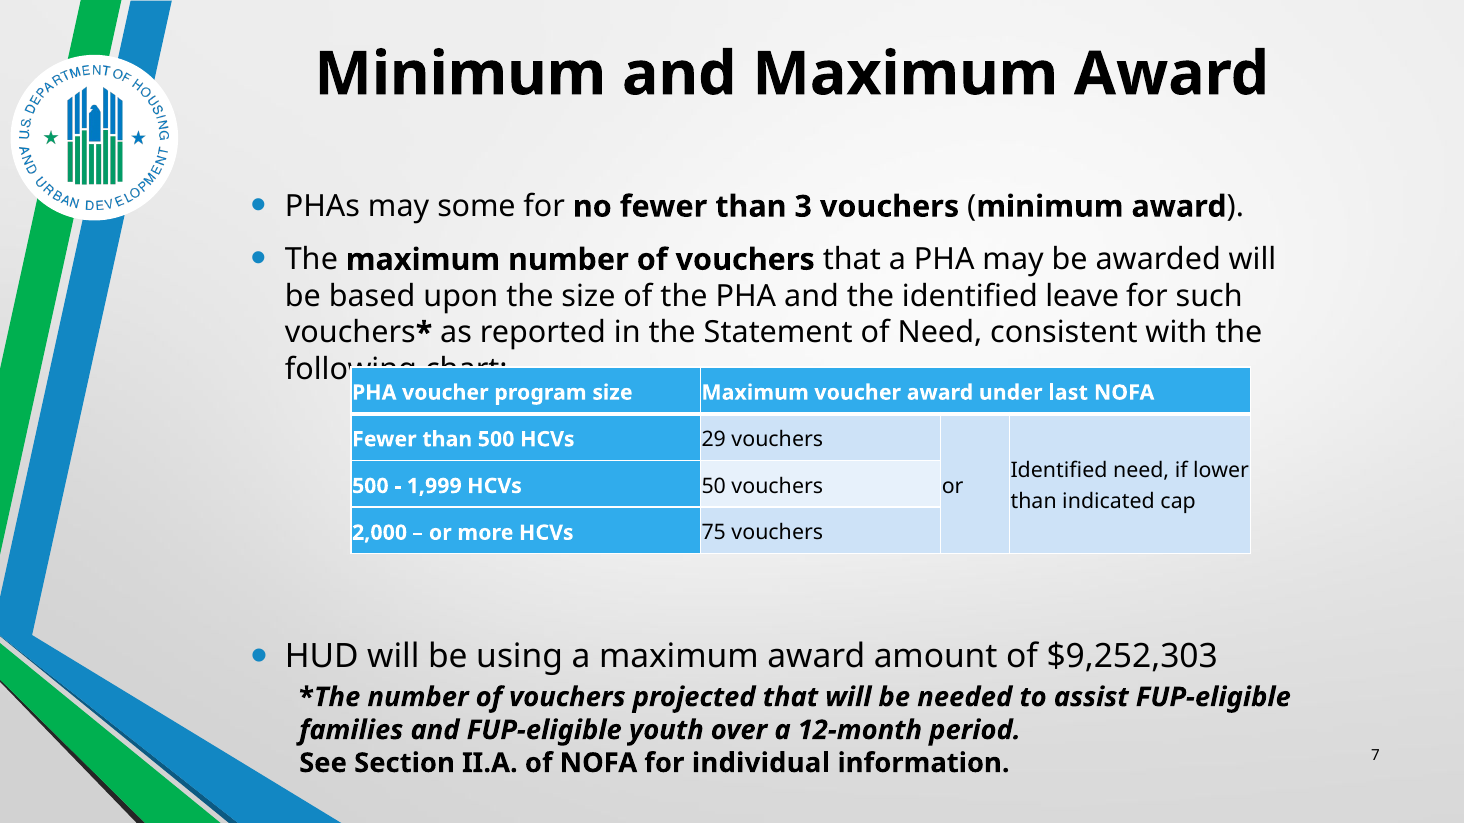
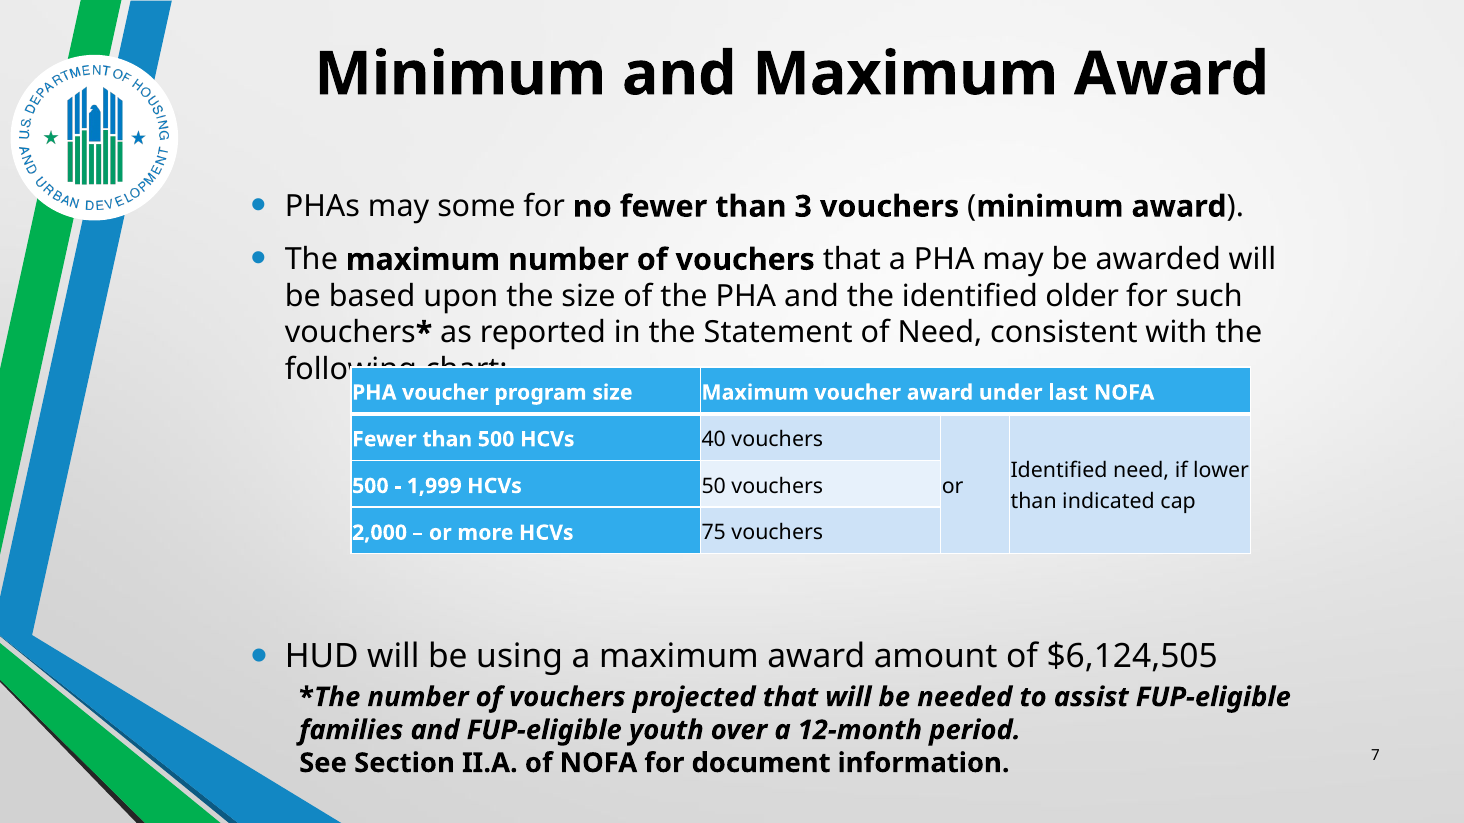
leave: leave -> older (1082, 296)
29: 29 -> 40 (714, 440)
$9,252,303: $9,252,303 -> $6,124,505 (1132, 657)
individual: individual -> document (761, 763)
